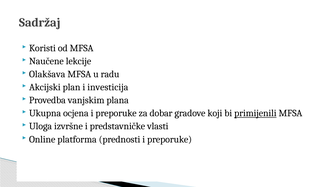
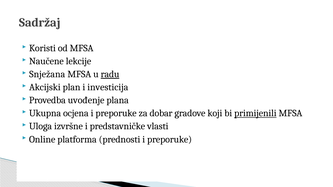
Olakšava: Olakšava -> Snježana (47, 74)
radu underline: none -> present (110, 74)
vanjskim: vanjskim -> uvođenje (86, 100)
